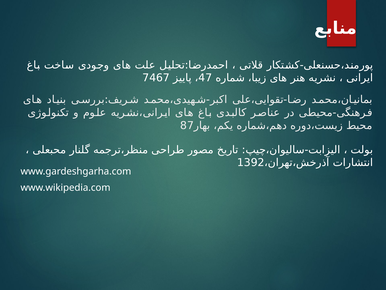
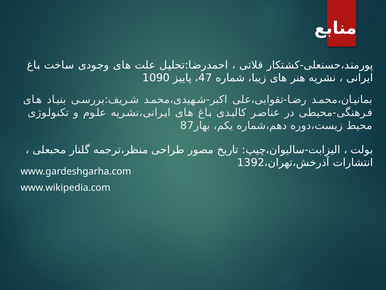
7467: 7467 -> 1090 (156, 78)
